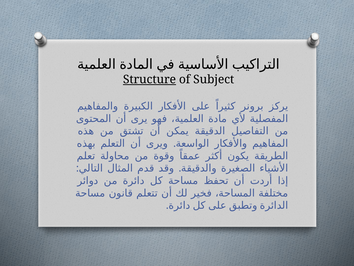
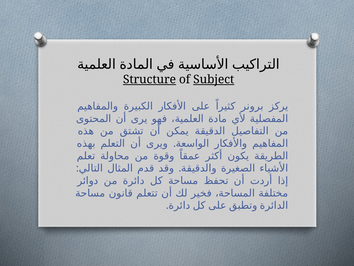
Subject underline: none -> present (214, 79)
